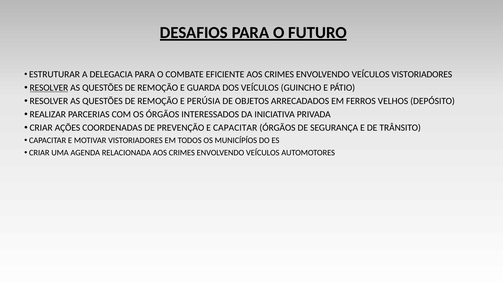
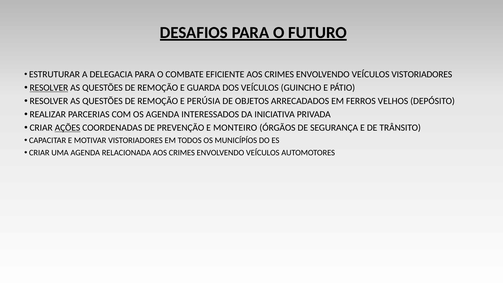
OS ÓRGÃOS: ÓRGÃOS -> AGENDA (163, 114)
AÇÕES underline: none -> present (68, 128)
E CAPACITAR: CAPACITAR -> MONTEIRO (235, 128)
